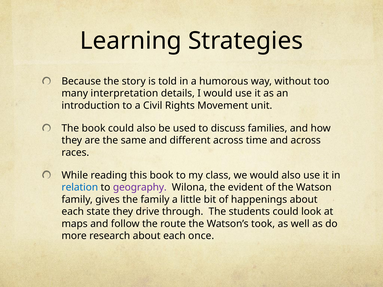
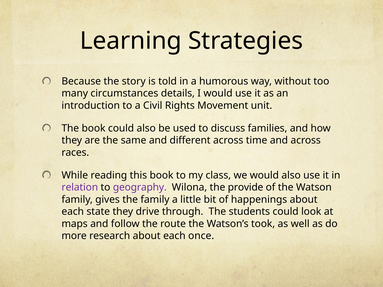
interpretation: interpretation -> circumstances (124, 93)
relation colour: blue -> purple (80, 188)
evident: evident -> provide (246, 188)
